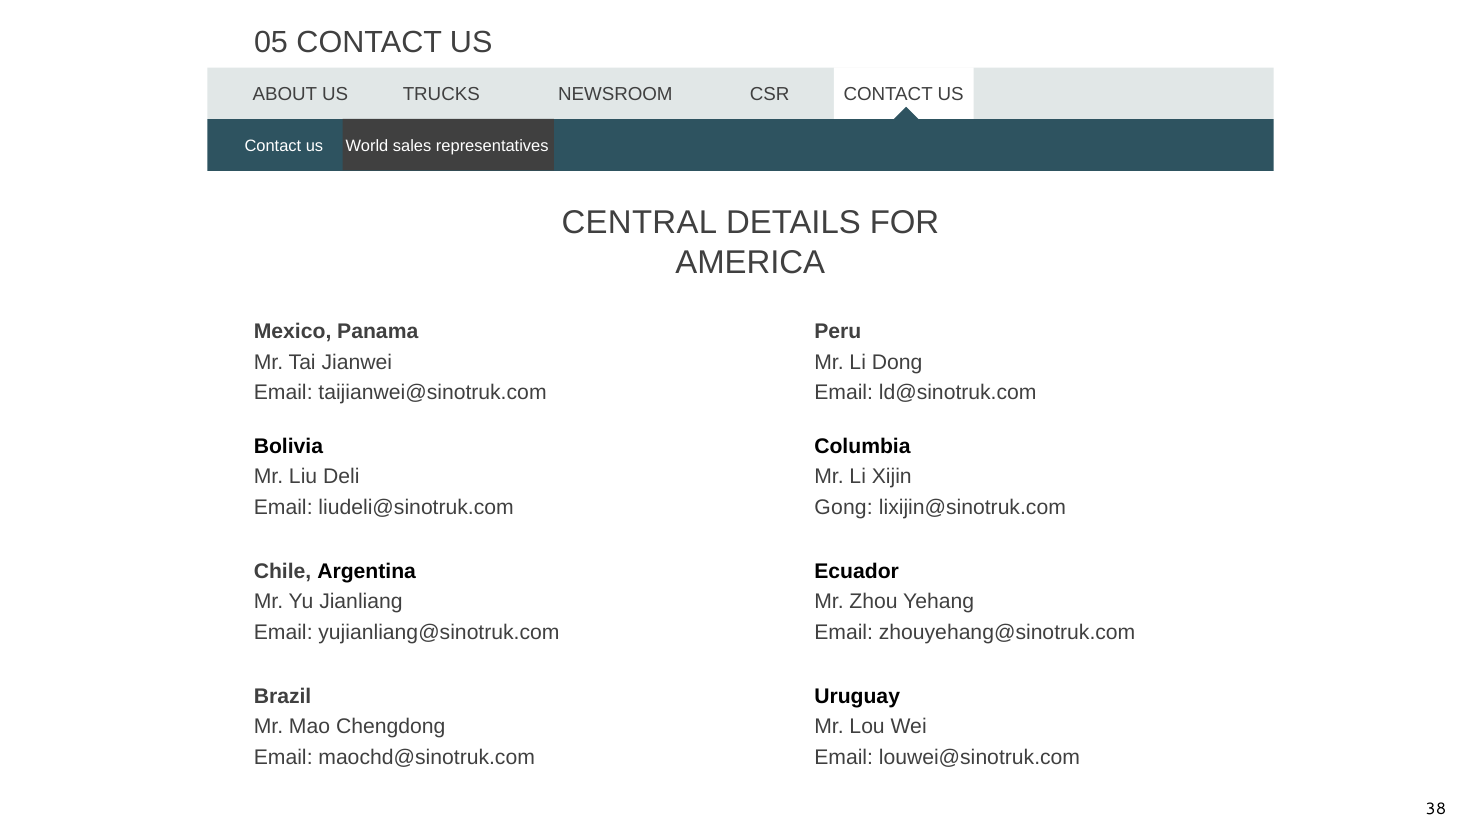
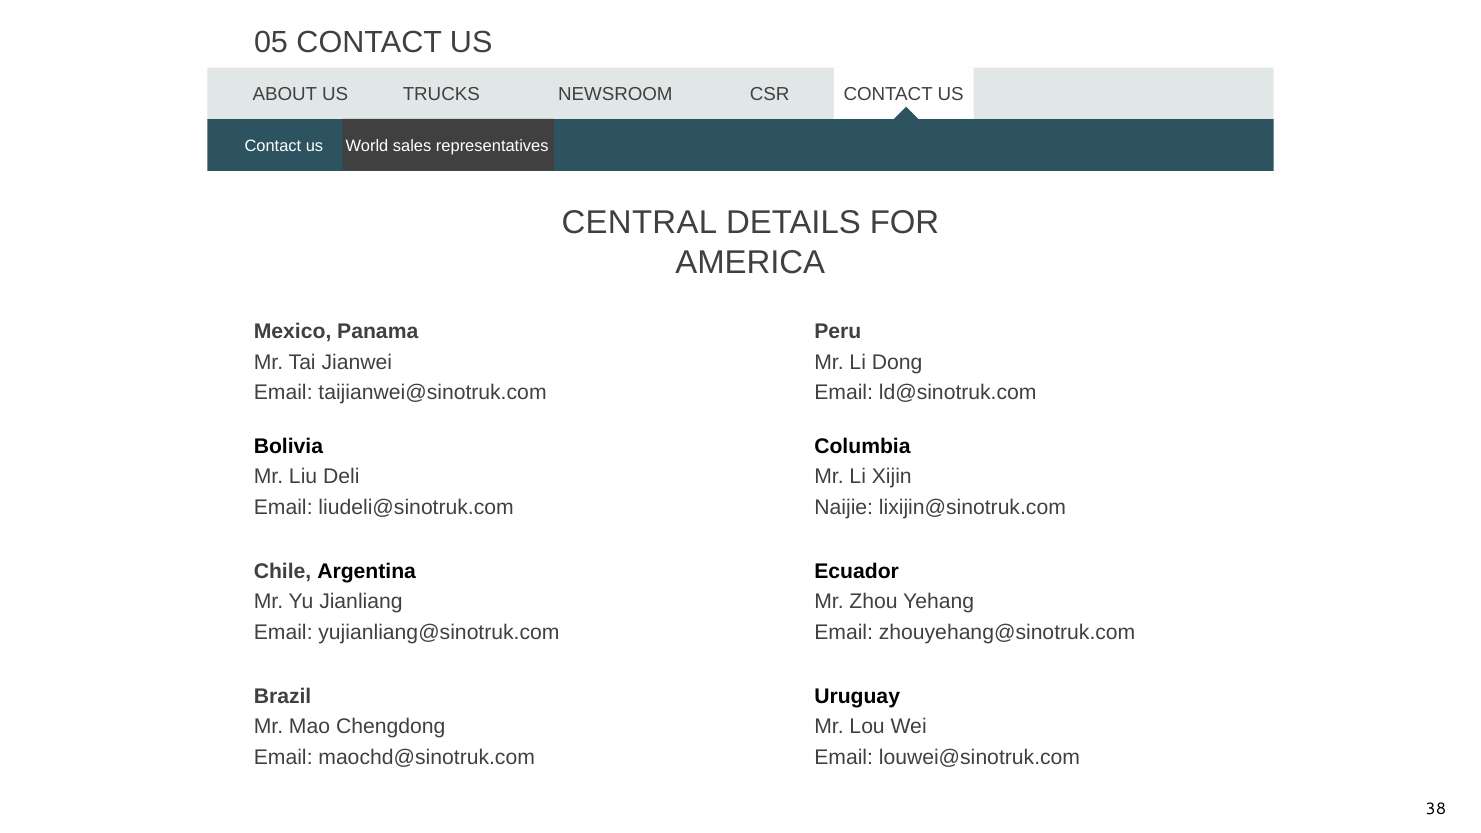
Gong: Gong -> Naijie (844, 507)
